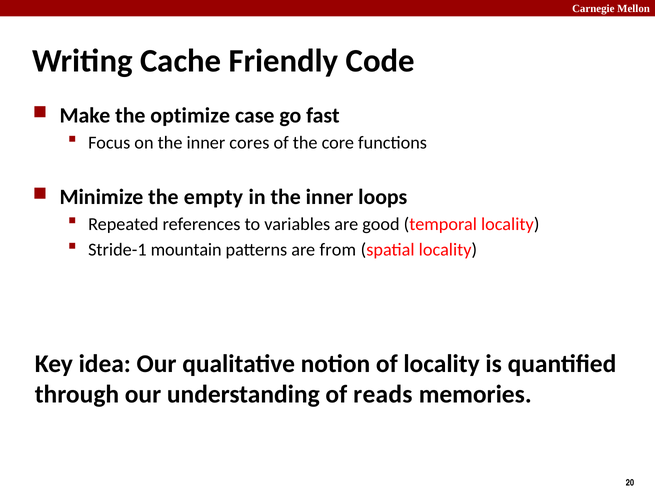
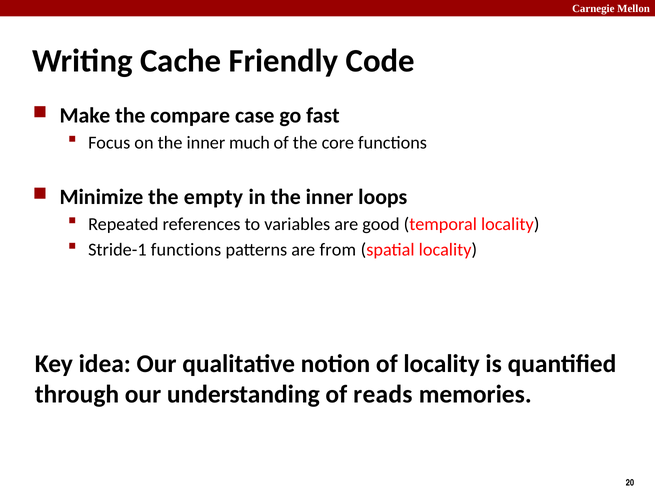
optimize: optimize -> compare (190, 115)
cores: cores -> much (249, 143)
Stride-1 mountain: mountain -> functions (186, 250)
